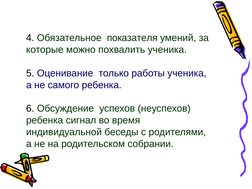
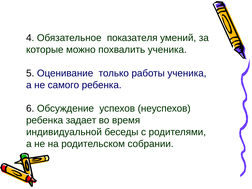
сигнал: сигнал -> задает (81, 120)
